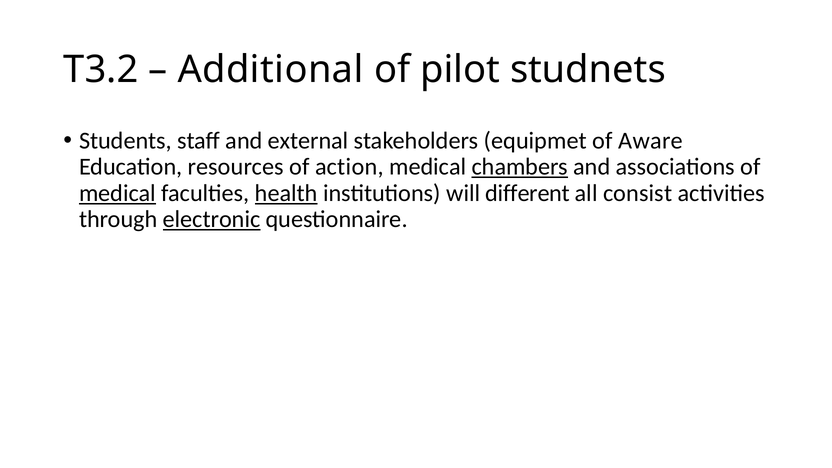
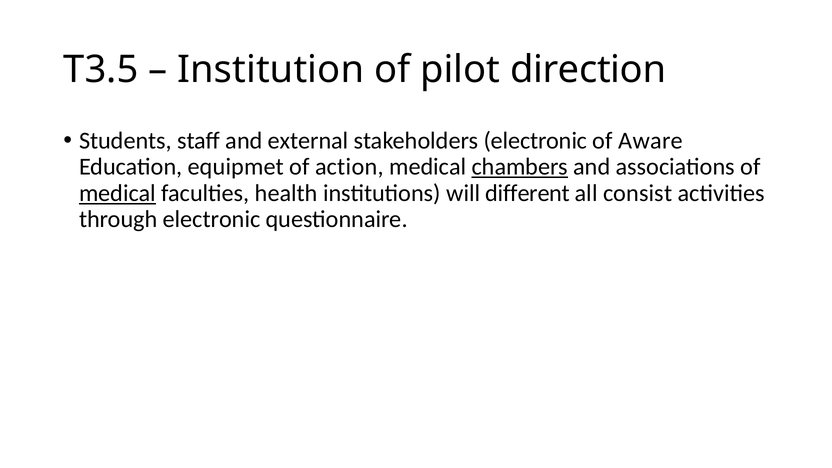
T3.2: T3.2 -> T3.5 (101, 70)
Additional: Additional -> Institution (271, 70)
studnets: studnets -> direction (588, 70)
stakeholders equipmet: equipmet -> electronic (535, 141)
resources: resources -> equipmet (236, 167)
health underline: present -> none (286, 193)
electronic underline: present -> none (212, 219)
